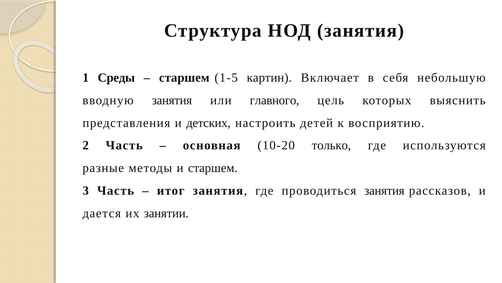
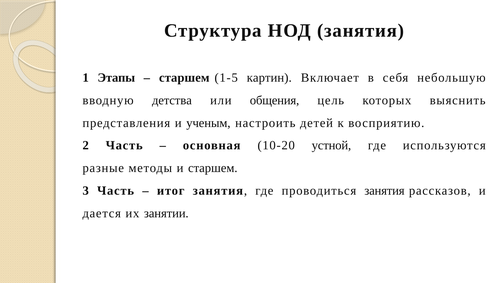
Среды: Среды -> Этапы (116, 77)
вводную занятия: занятия -> детства (172, 100)
главного: главного -> общения (275, 100)
детских: детских -> ученым (208, 123)
только: только -> устной (331, 145)
